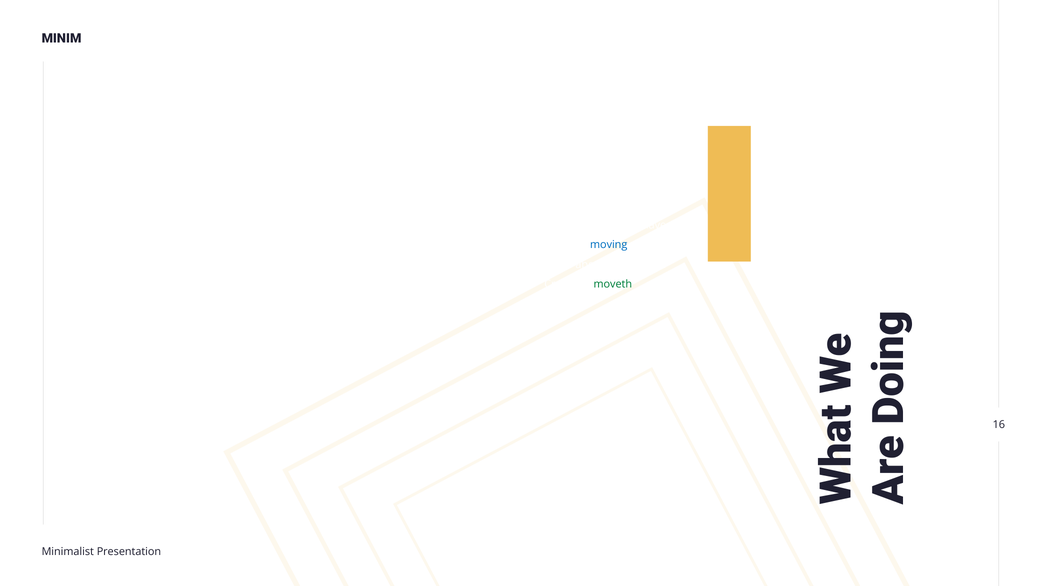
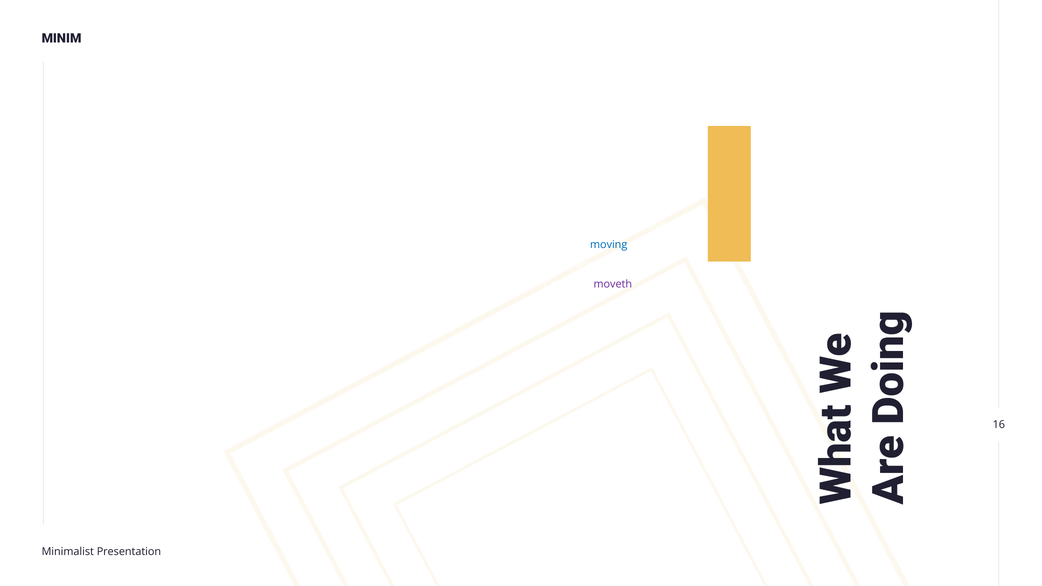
moveth colour: green -> purple (613, 284)
